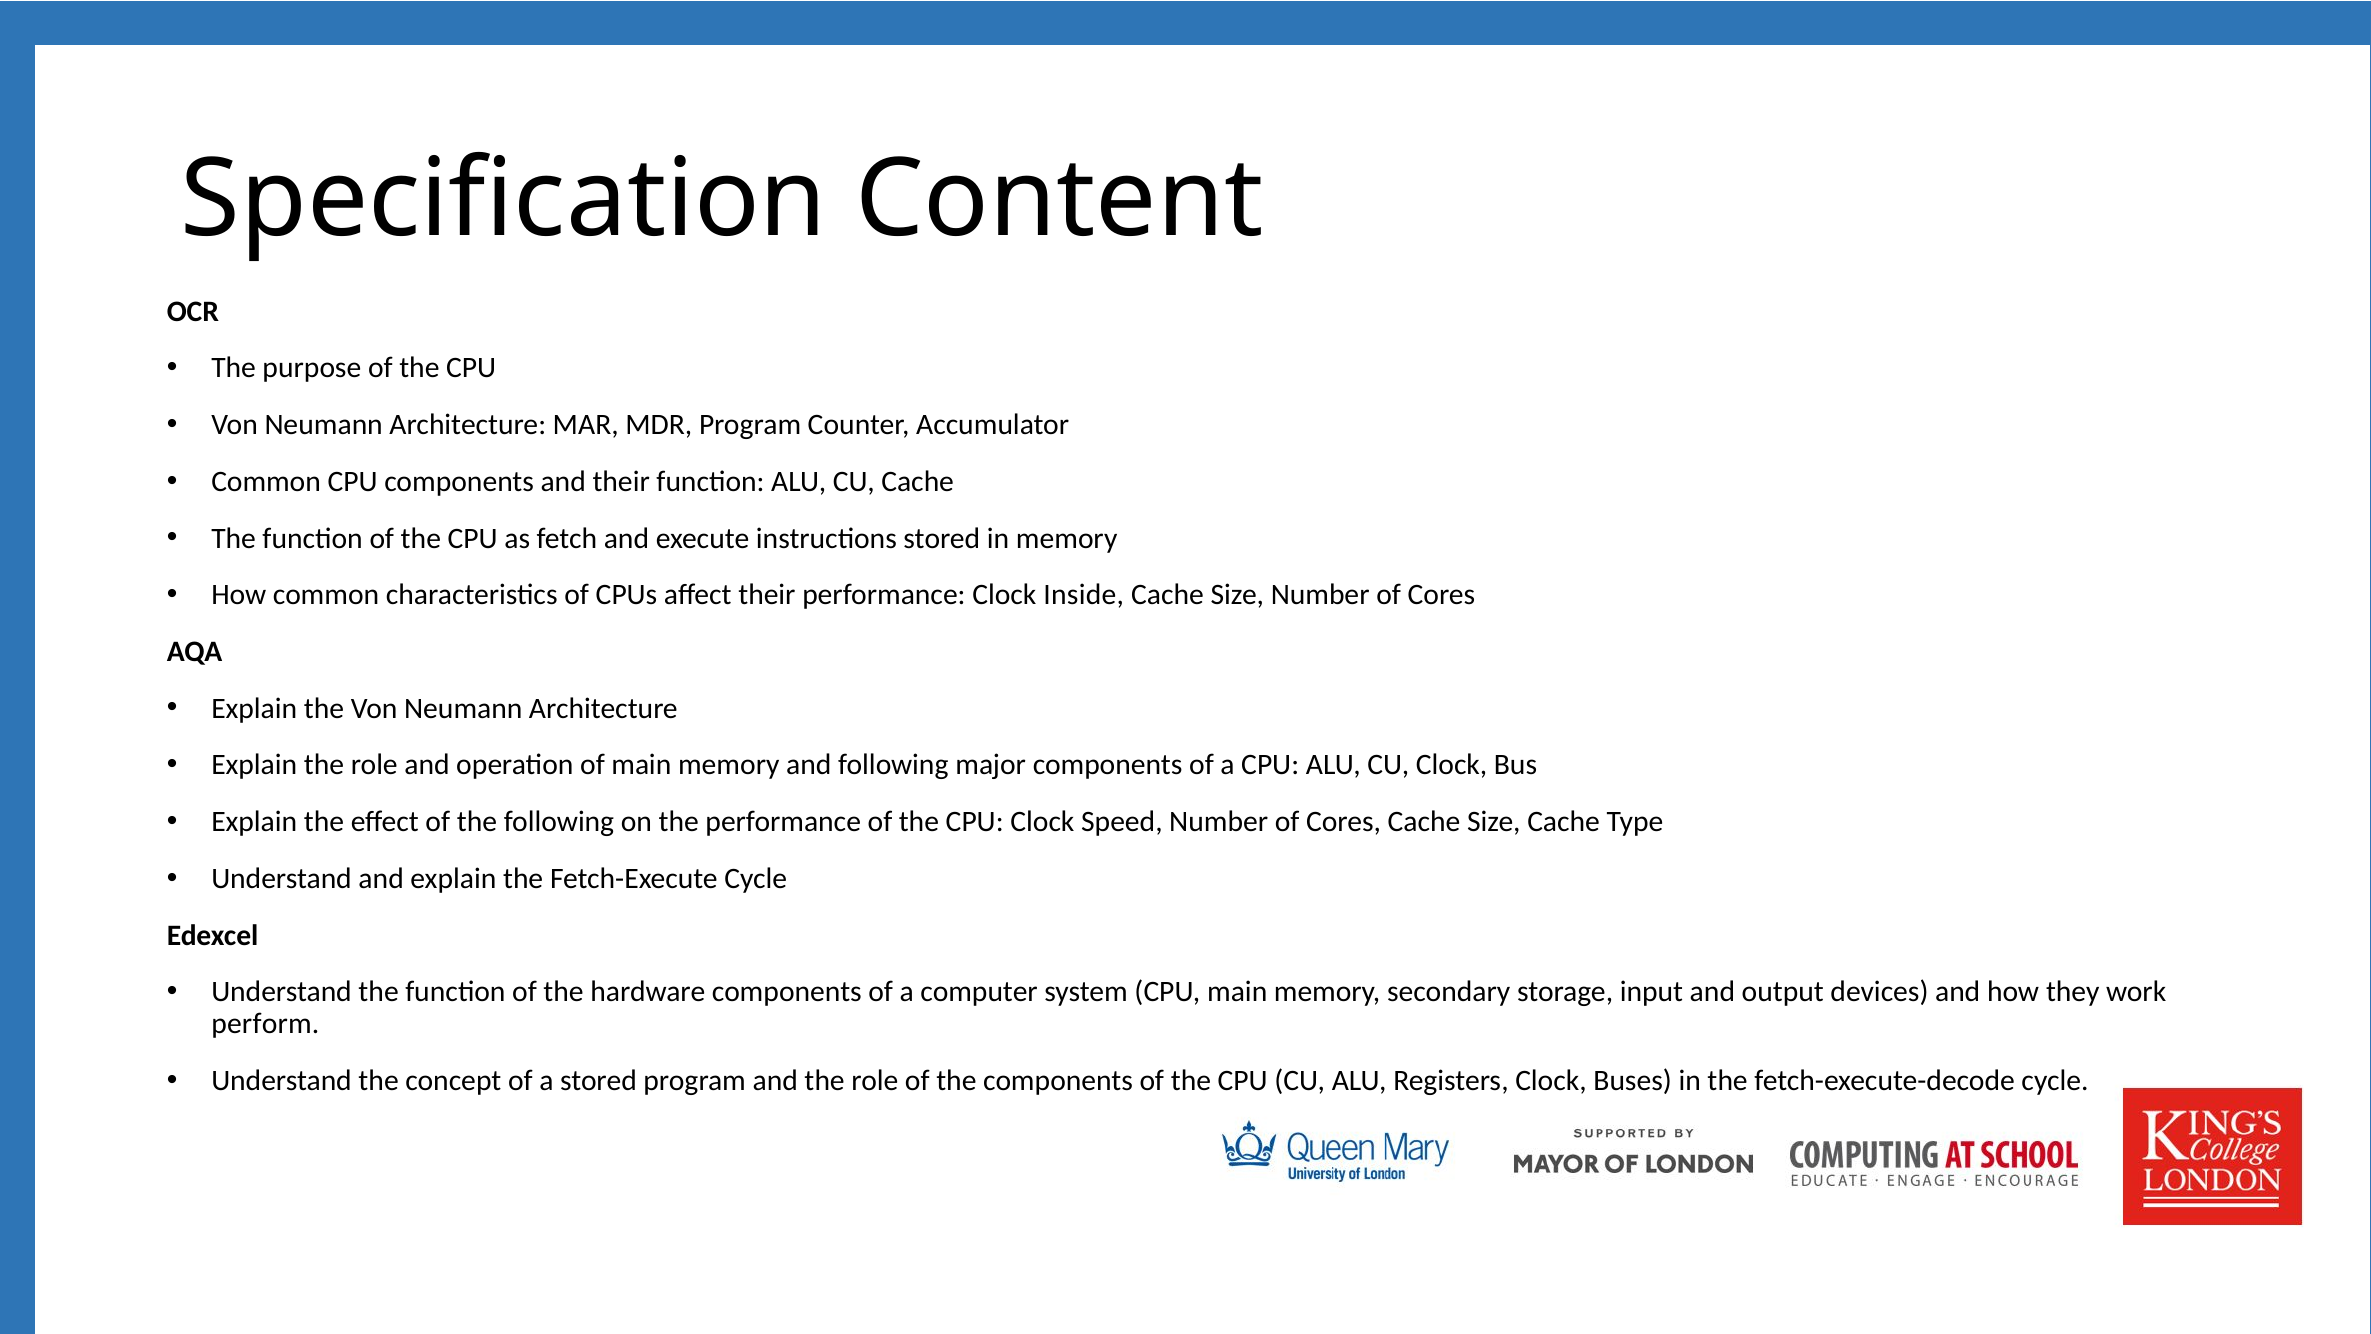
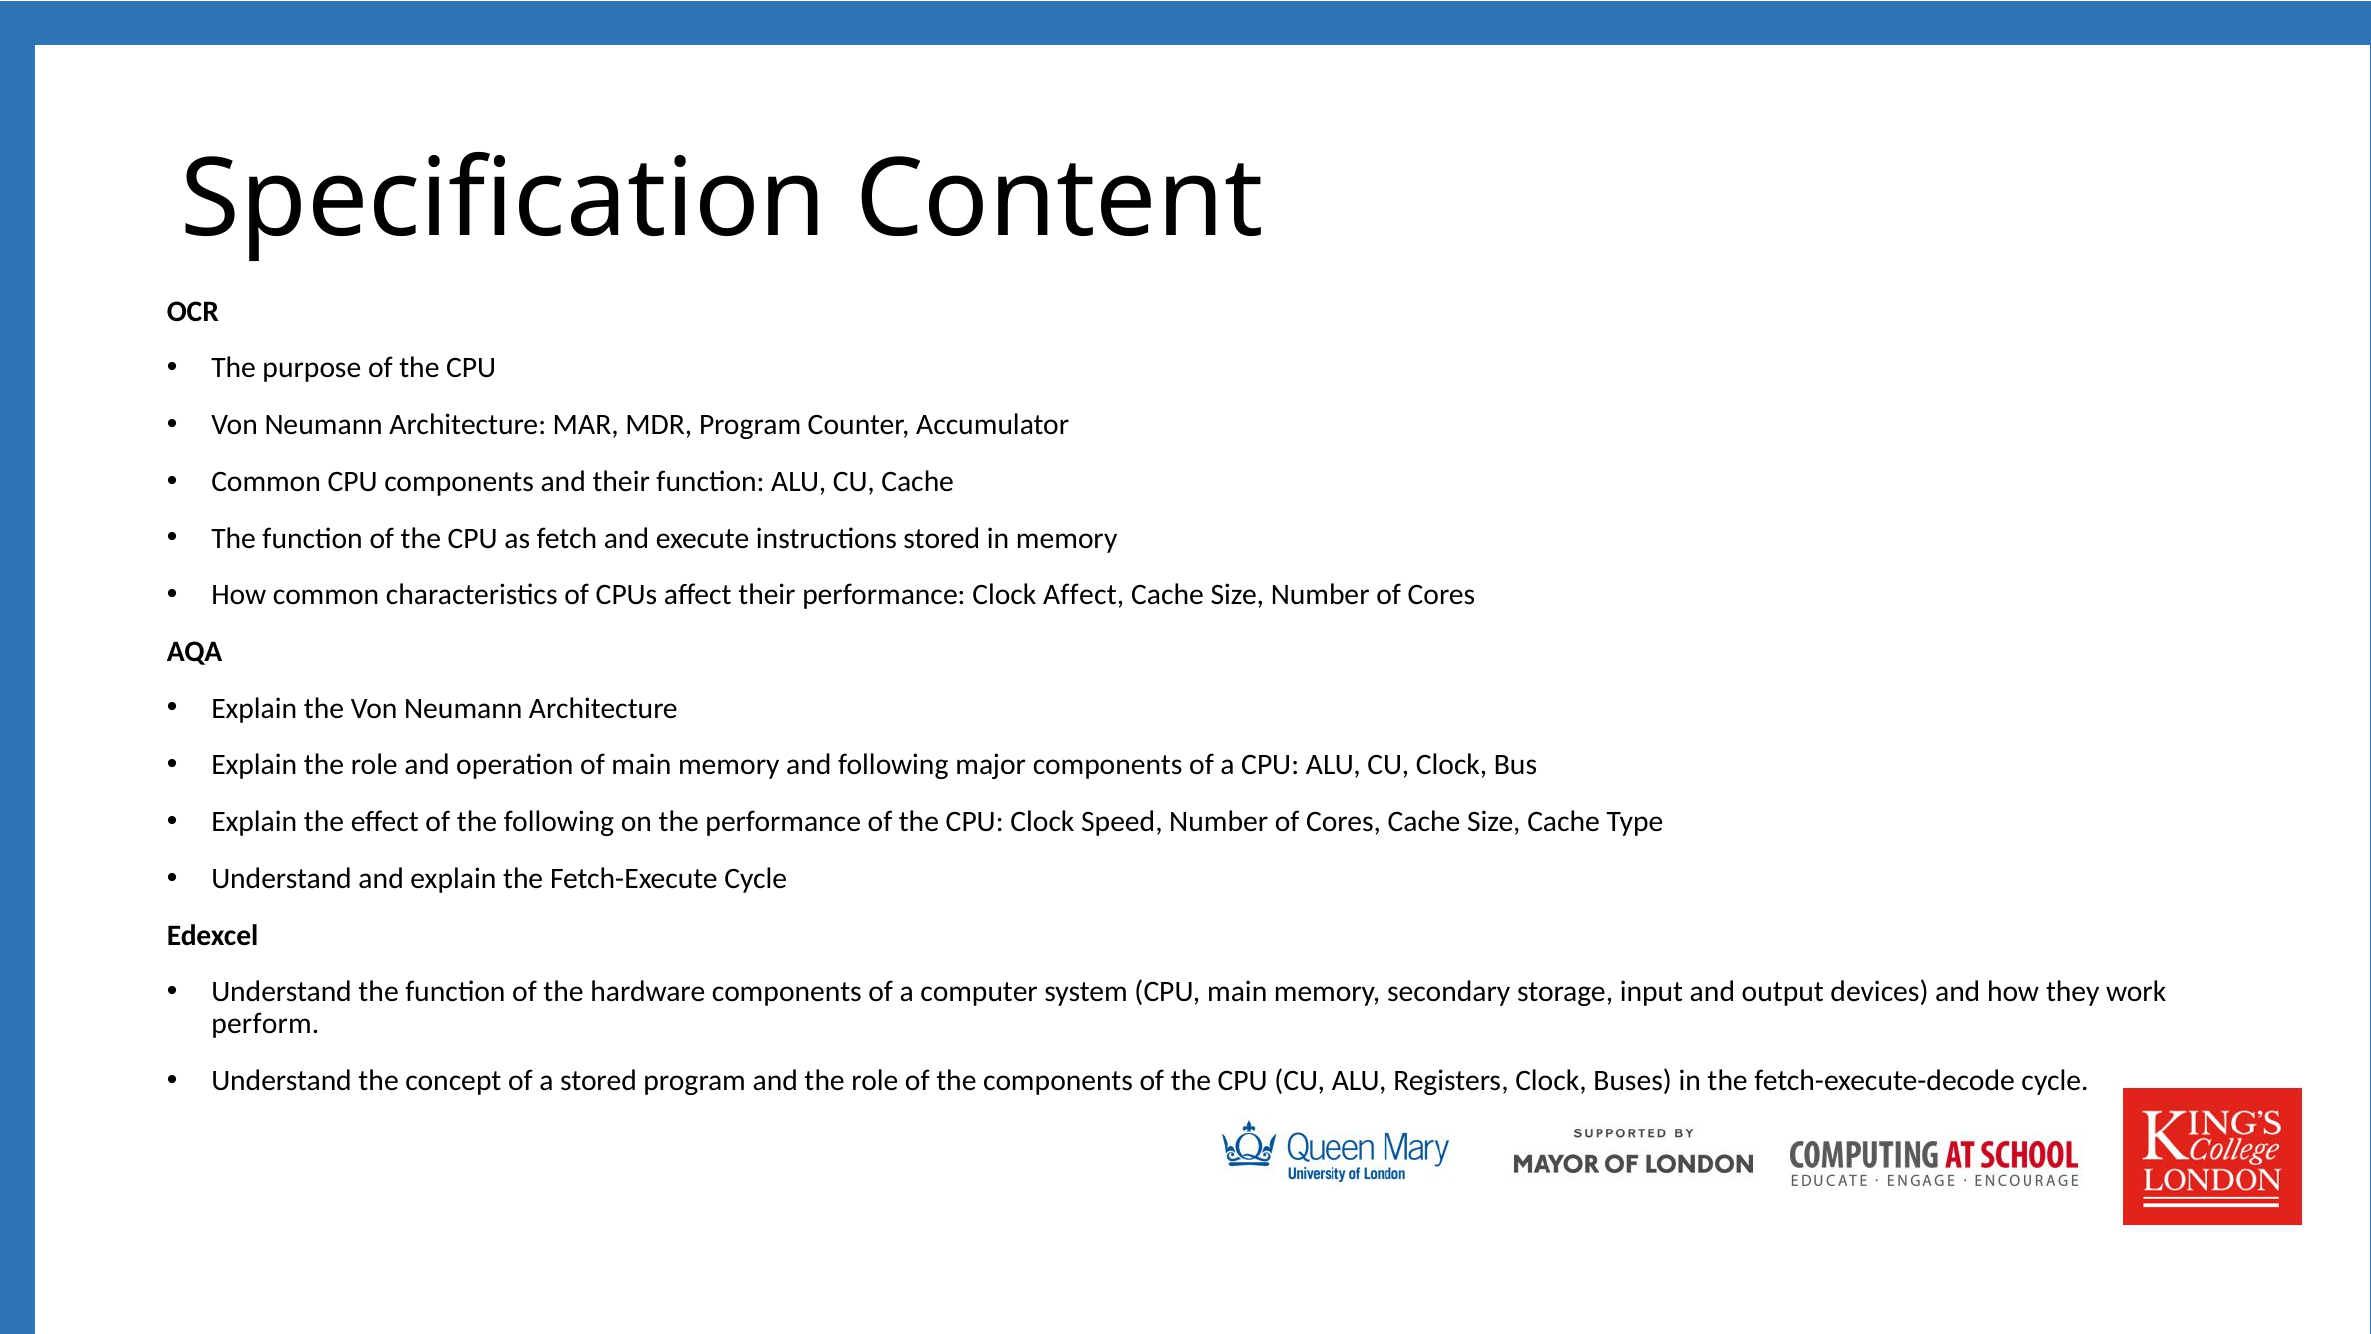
Clock Inside: Inside -> Affect (1084, 595)
